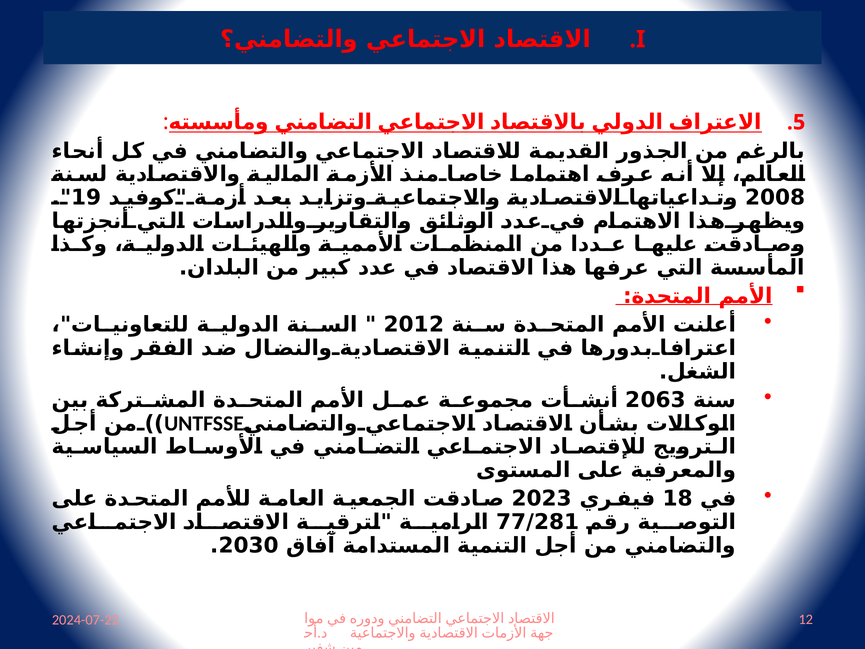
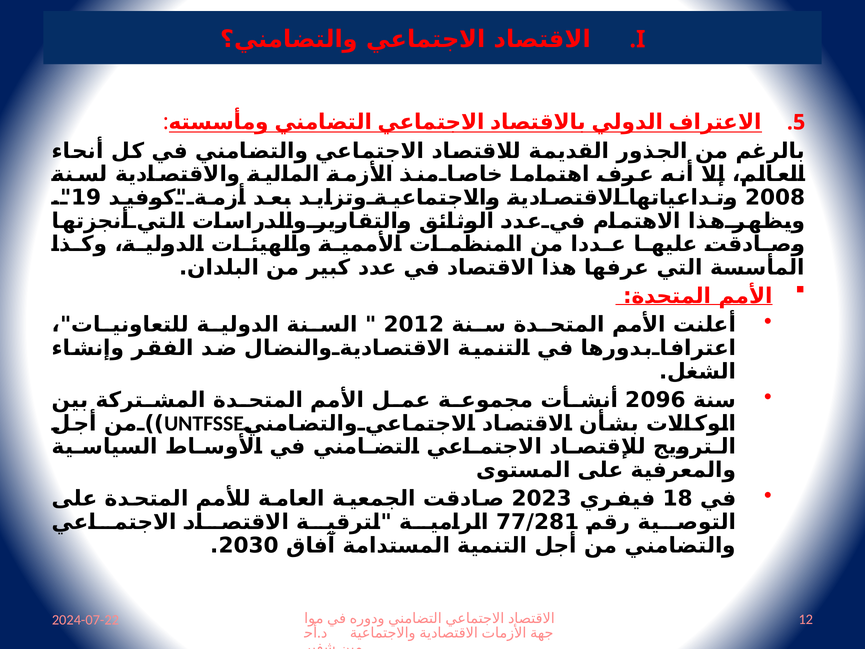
2063: 2063 -> 2096 (656, 400)
